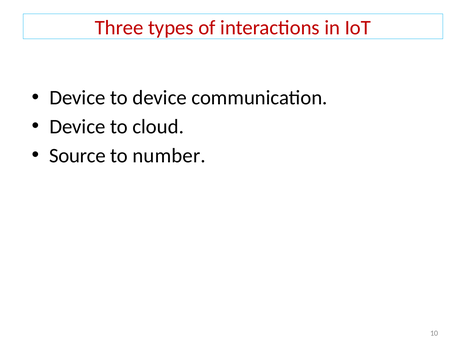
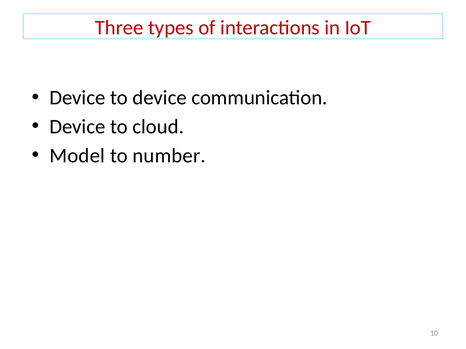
Source: Source -> Model (77, 156)
